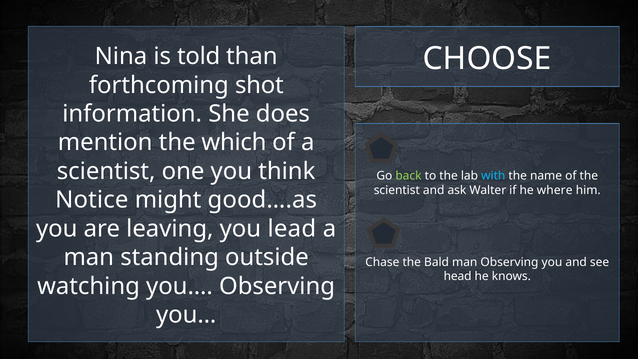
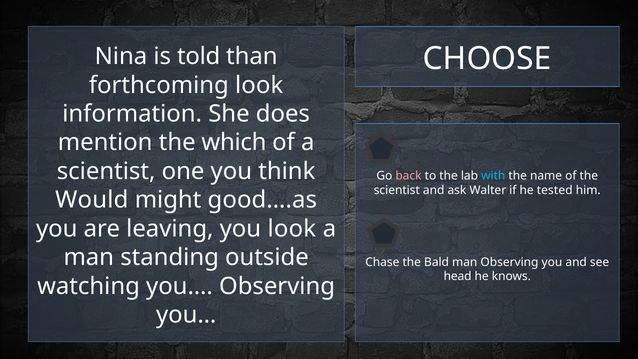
forthcoming shot: shot -> look (259, 85)
back colour: light green -> pink (408, 176)
where: where -> tested (555, 190)
Notice: Notice -> Would (92, 200)
you lead: lead -> look (292, 229)
